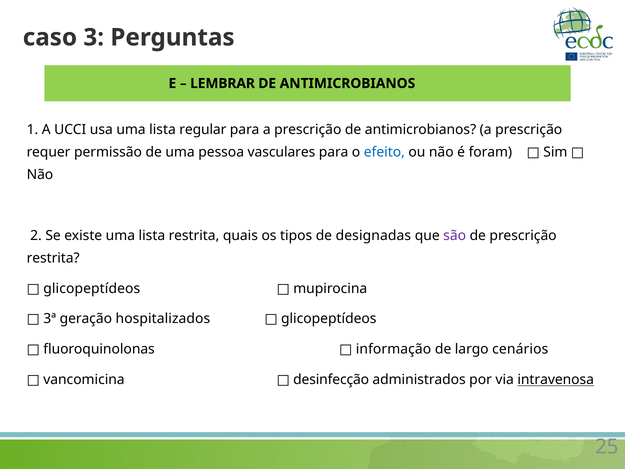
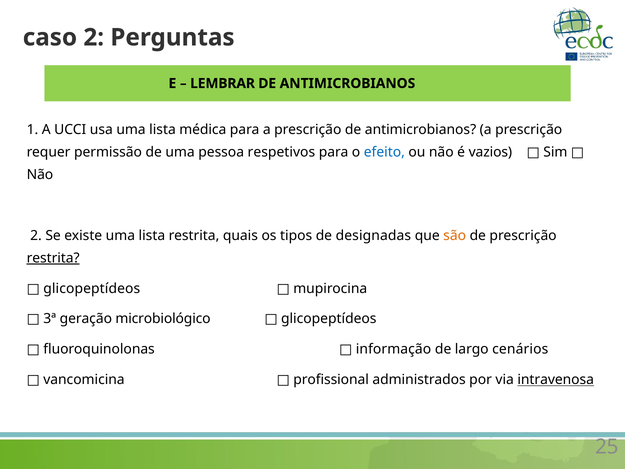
caso 3: 3 -> 2 (94, 37)
regular: regular -> médica (203, 130)
vasculares: vasculares -> respetivos (281, 152)
foram: foram -> vazios (490, 152)
são colour: purple -> orange (455, 235)
restrita underline: none -> present (53, 258)
hospitalizados: hospitalizados -> microbiológico (163, 319)
desinfecção: desinfecção -> profissional (331, 380)
